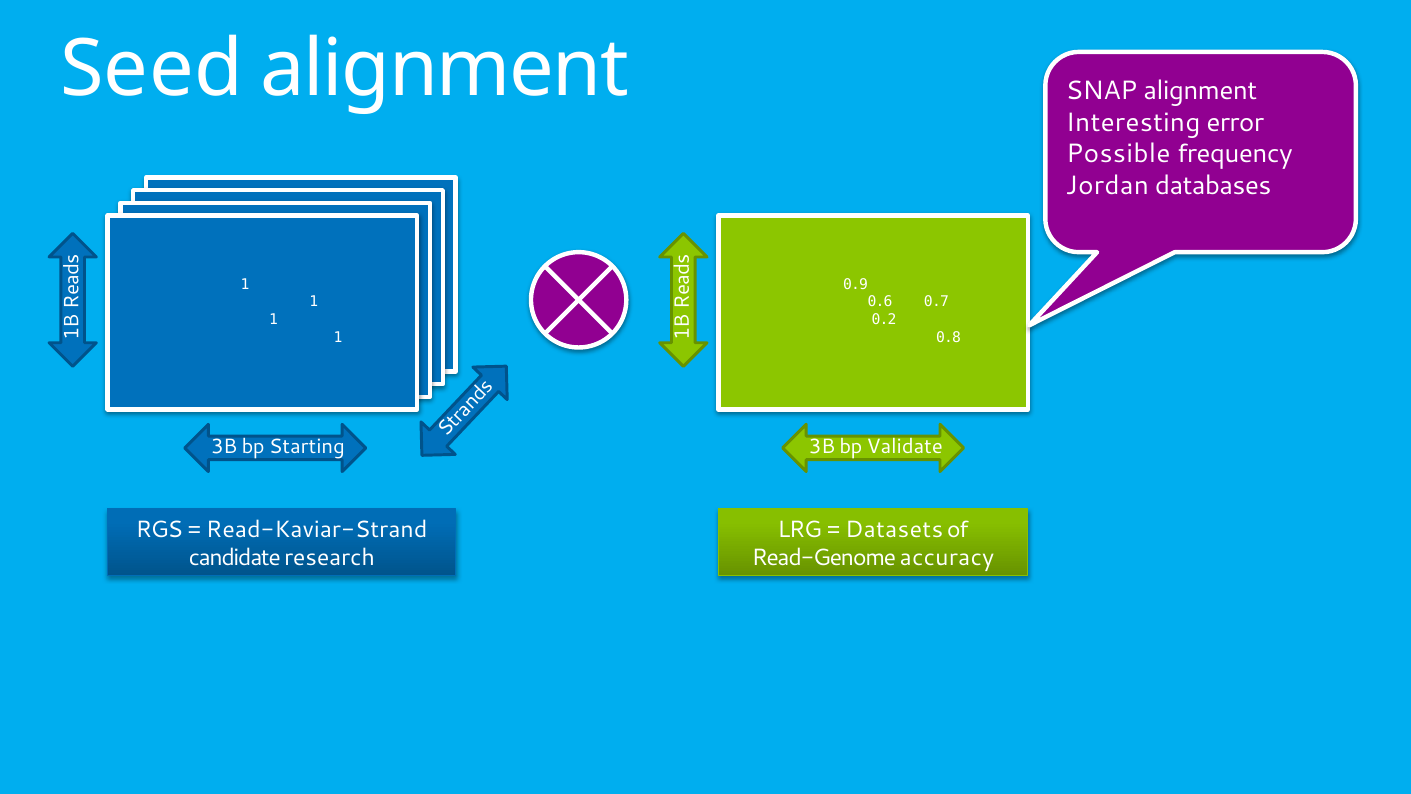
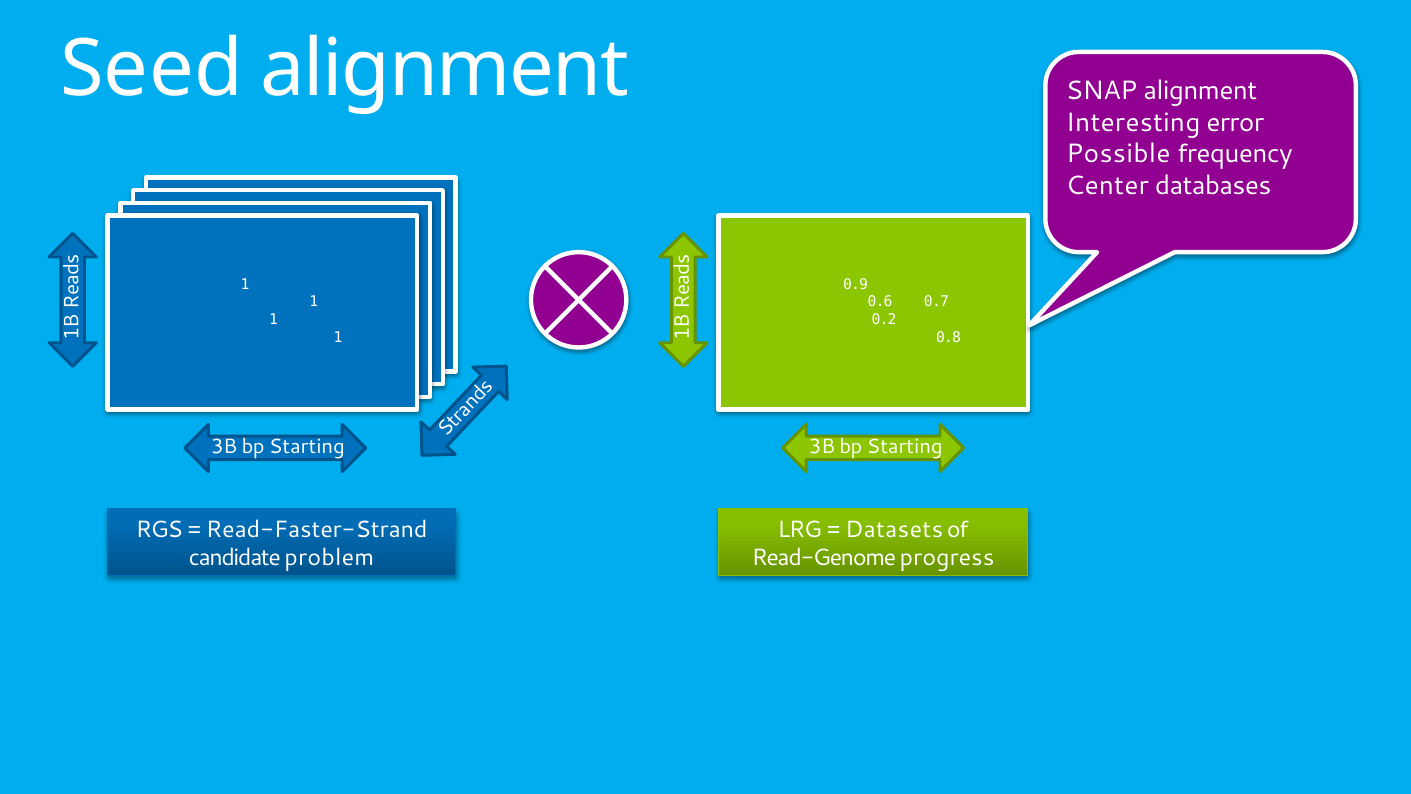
Jordan: Jordan -> Center (1107, 186)
Validate: Validate -> Starting (905, 447)
Read-Kaviar-Strand: Read-Kaviar-Strand -> Read-Faster-Strand (317, 529)
research: research -> problem (329, 558)
accuracy: accuracy -> progress (947, 558)
